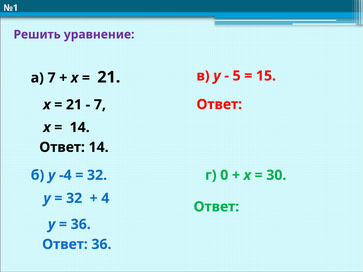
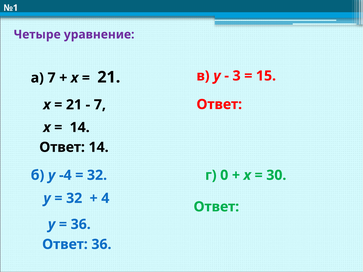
Решить: Решить -> Четыре (37, 35)
5: 5 -> 3 (237, 76)
